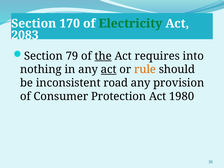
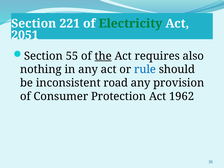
170: 170 -> 221 (70, 24)
2083: 2083 -> 2051 (25, 35)
79: 79 -> 55 (72, 56)
into: into -> also (193, 56)
act underline: present -> none (109, 69)
rule colour: orange -> blue (145, 69)
1980: 1980 -> 1962 (182, 96)
